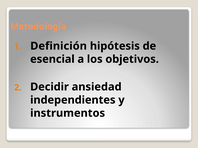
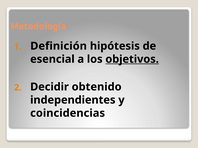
objetivos underline: none -> present (132, 59)
ansiedad: ansiedad -> obtenido (97, 87)
instrumentos: instrumentos -> coincidencias (68, 113)
